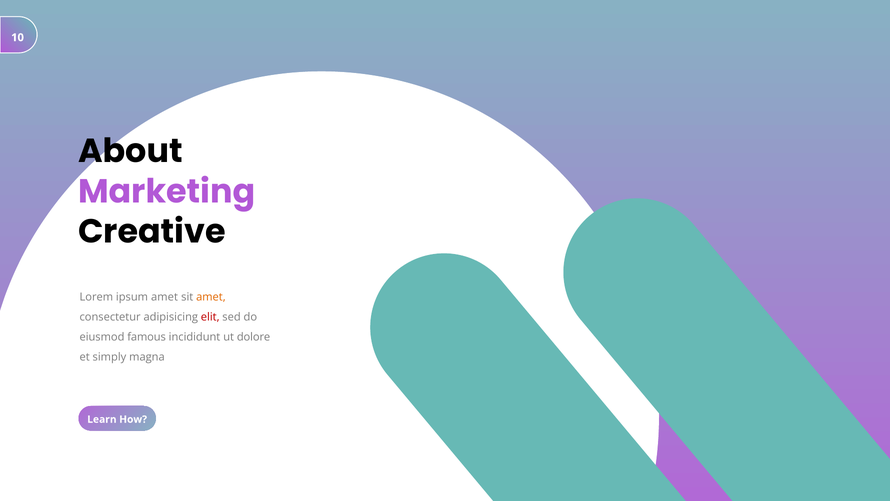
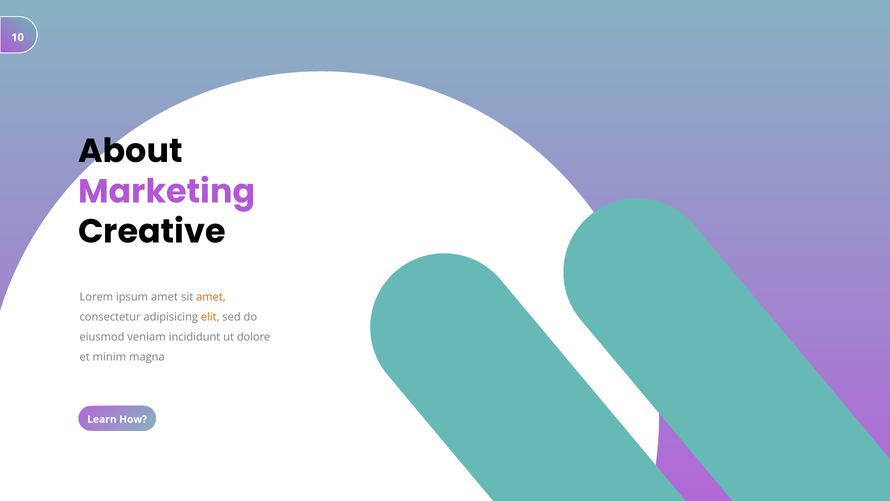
elit colour: red -> orange (210, 317)
famous: famous -> veniam (146, 337)
simply: simply -> minim (109, 357)
